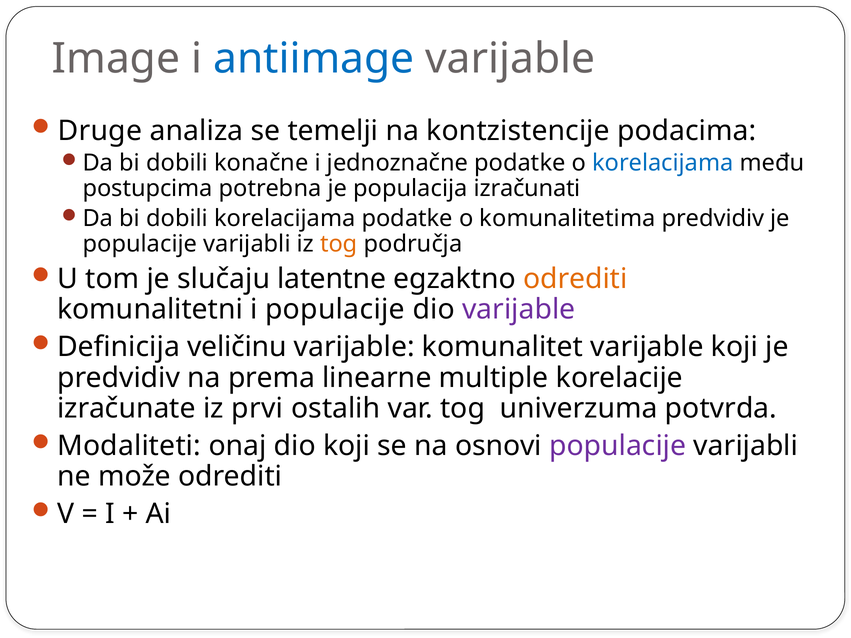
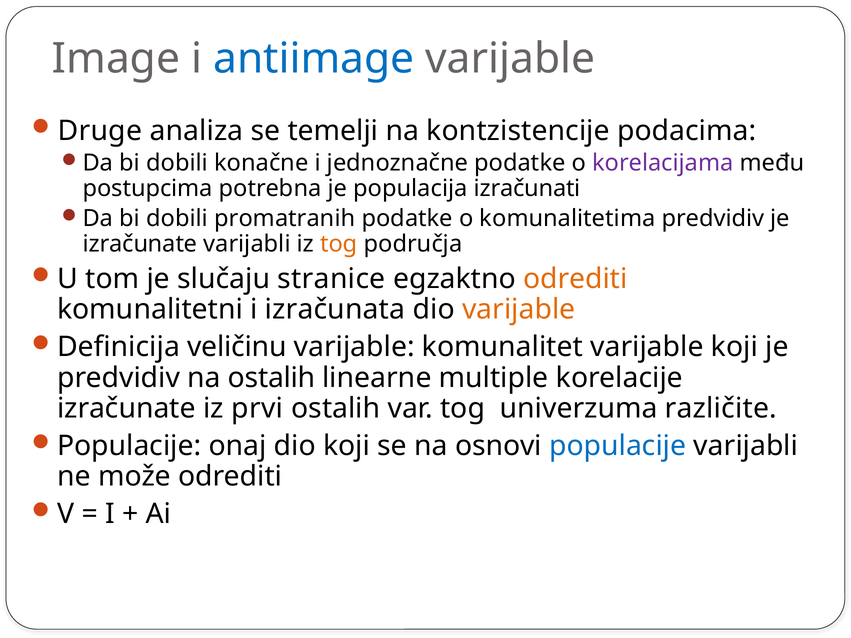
korelacijama colour: blue -> purple (663, 163)
dobili korelacijama: korelacijama -> promatranih (285, 219)
populacije: populacije -> izračunate (140, 244)
latentne: latentne -> stranice (331, 279)
i populacije: populacije -> izračunata (335, 310)
varijable colour: purple -> orange (519, 310)
na prema: prema -> ostalih (272, 378)
potvrda: potvrda -> različite (721, 408)
Modaliteti: Modaliteti -> Populacije (129, 446)
populacije colour: purple -> blue (618, 446)
